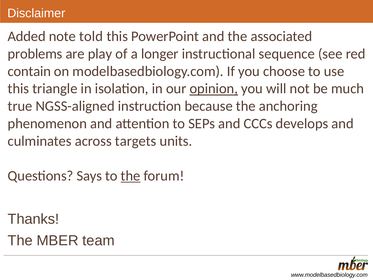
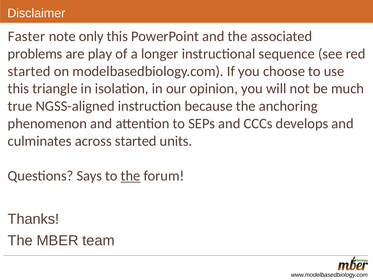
Added: Added -> Faster (27, 36)
told: told -> only (91, 36)
contain: contain -> started (29, 71)
opinion underline: present -> none (214, 89)
across targets: targets -> started (136, 141)
